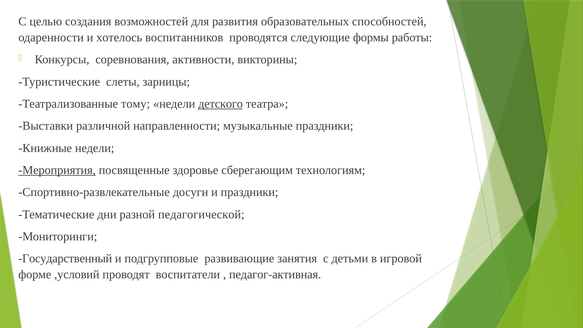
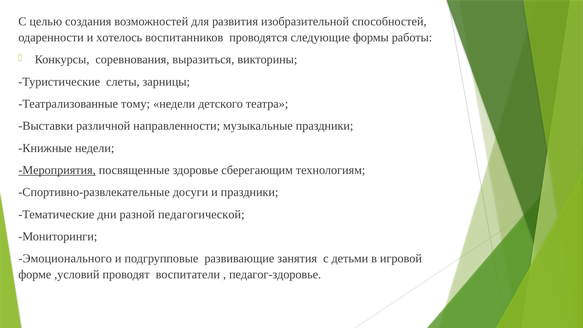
образовательных: образовательных -> изобразительной (305, 21)
активности: активности -> выразиться (203, 60)
детского underline: present -> none (221, 104)
Государственный: Государственный -> Эмоционального (65, 259)
педагог-активная: педагог-активная -> педагог-здоровье (275, 275)
